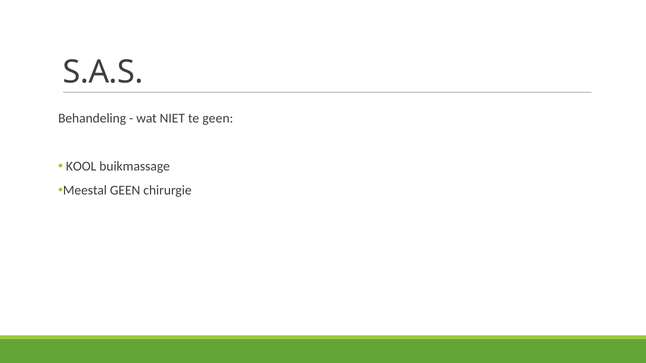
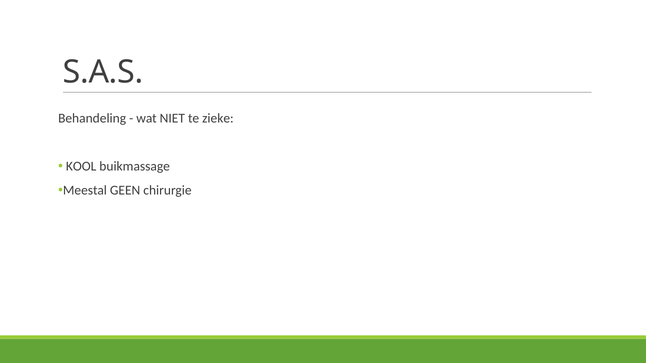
te geen: geen -> zieke (218, 118)
